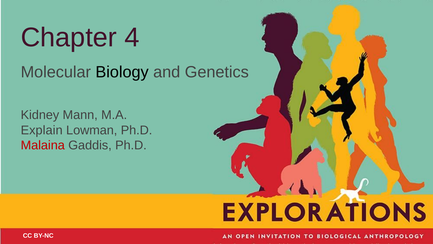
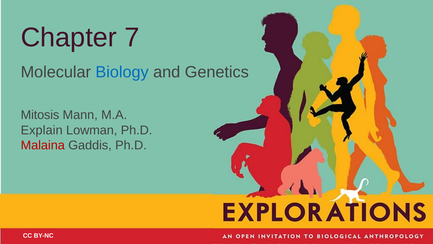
4: 4 -> 7 (132, 38)
Biology colour: black -> blue (122, 72)
Kidney: Kidney -> Mitosis (40, 115)
